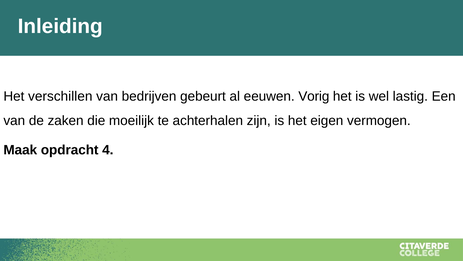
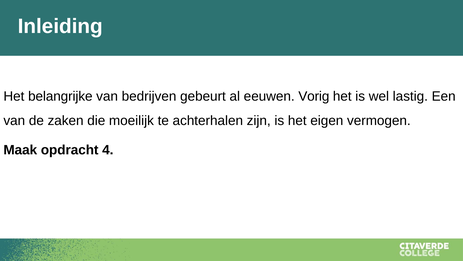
verschillen: verschillen -> belangrijke (60, 96)
